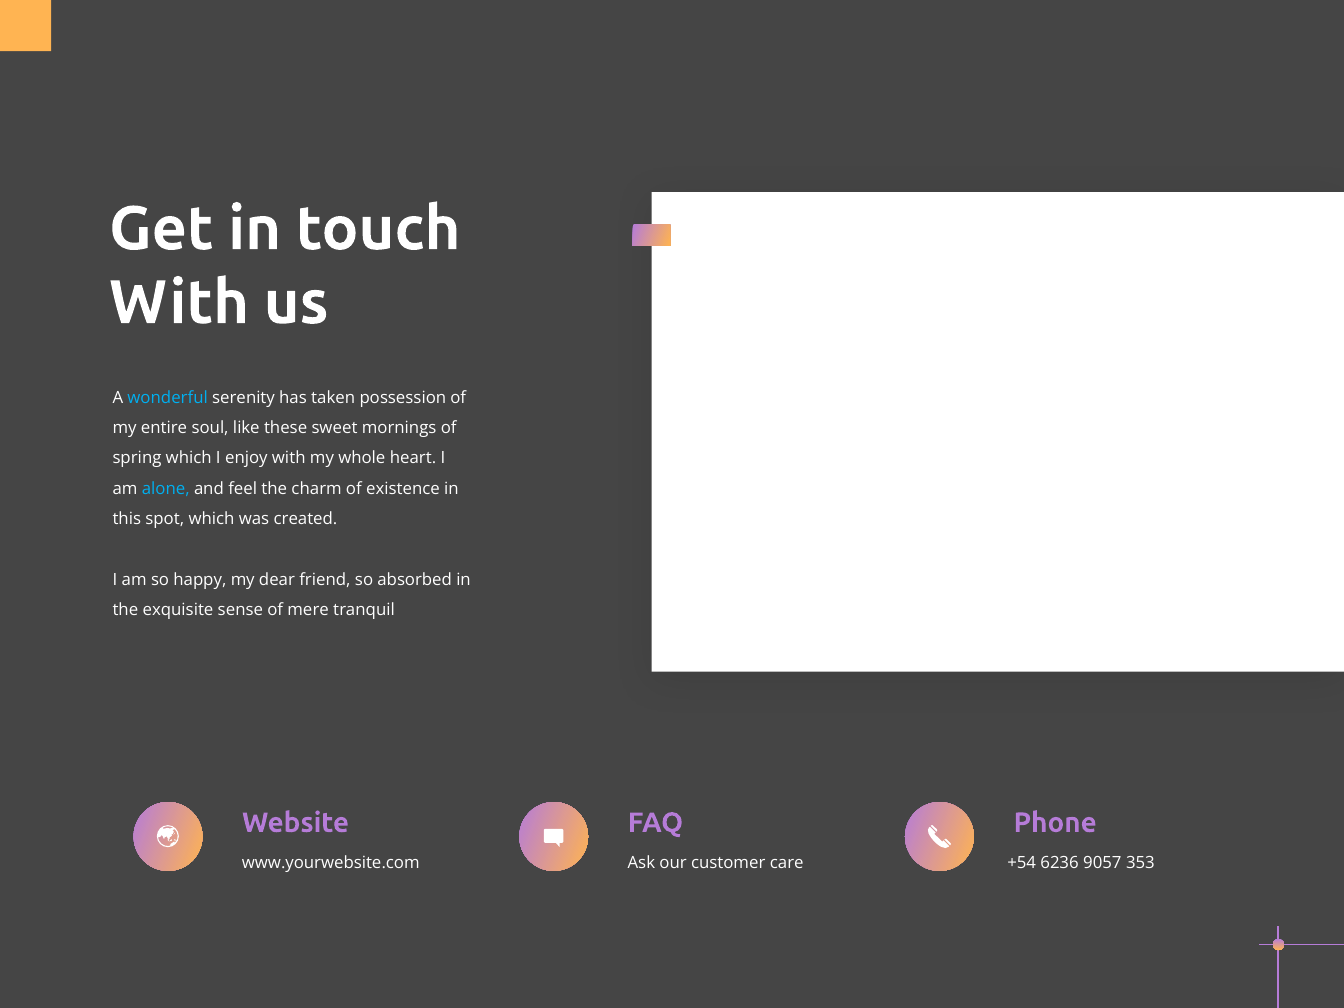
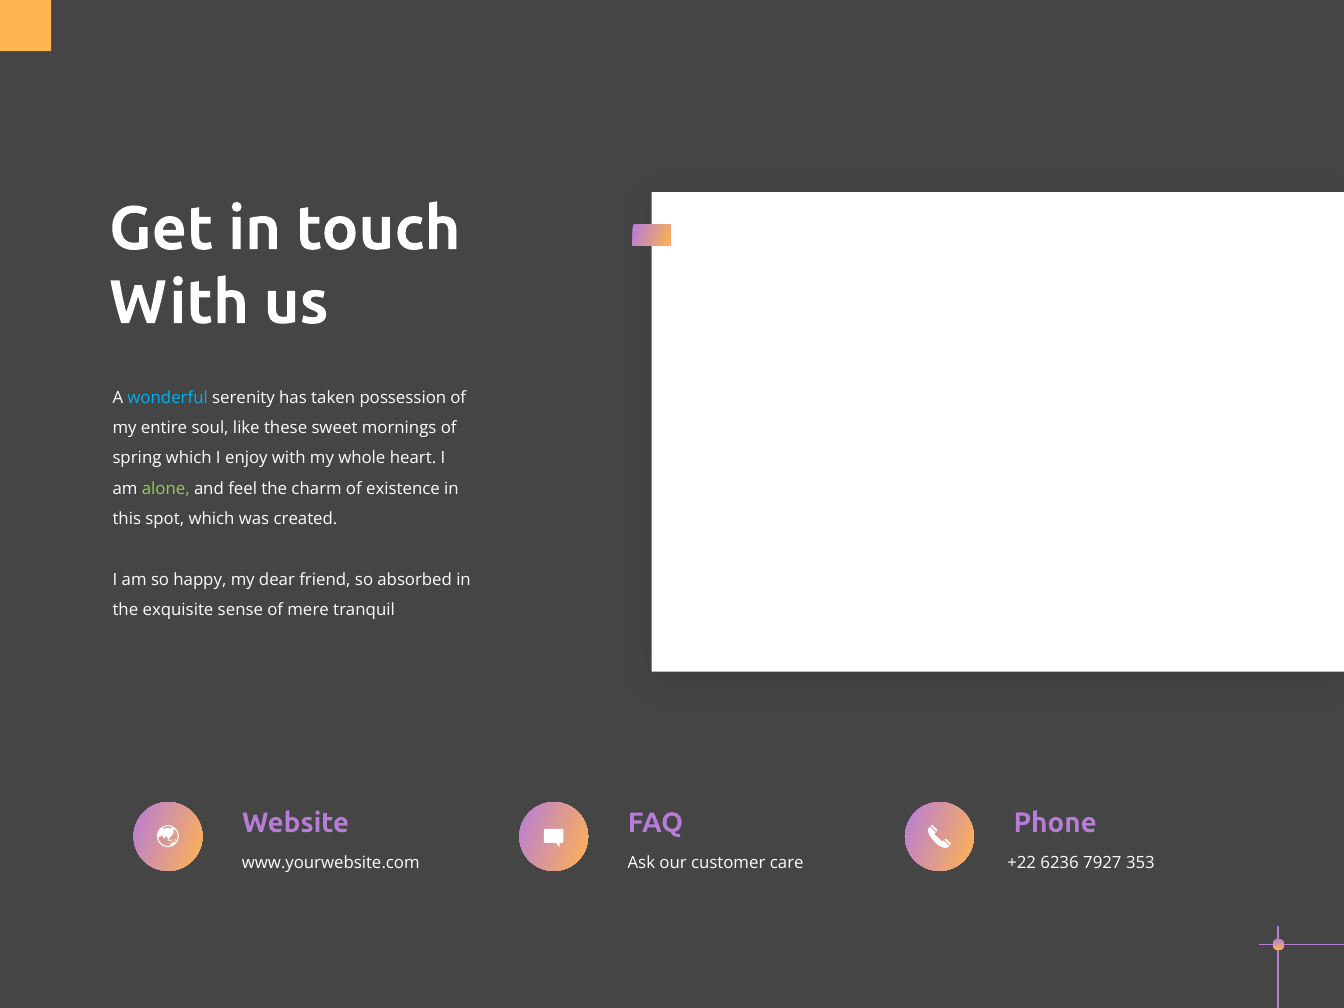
alone colour: light blue -> light green (166, 489)
+54: +54 -> +22 (1022, 863)
9057: 9057 -> 7927 (1102, 863)
